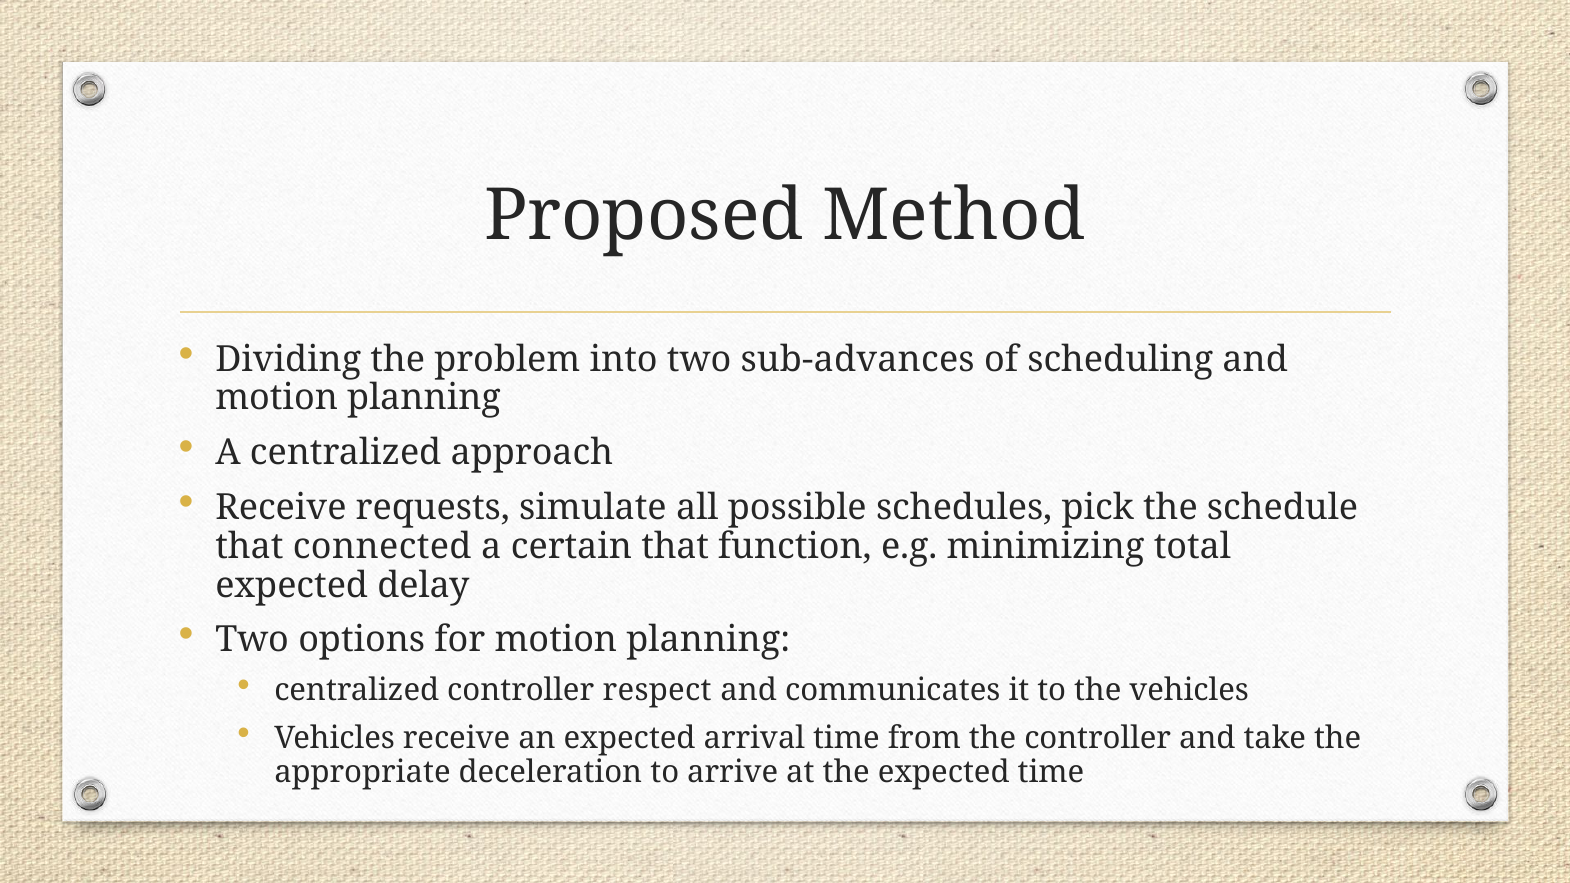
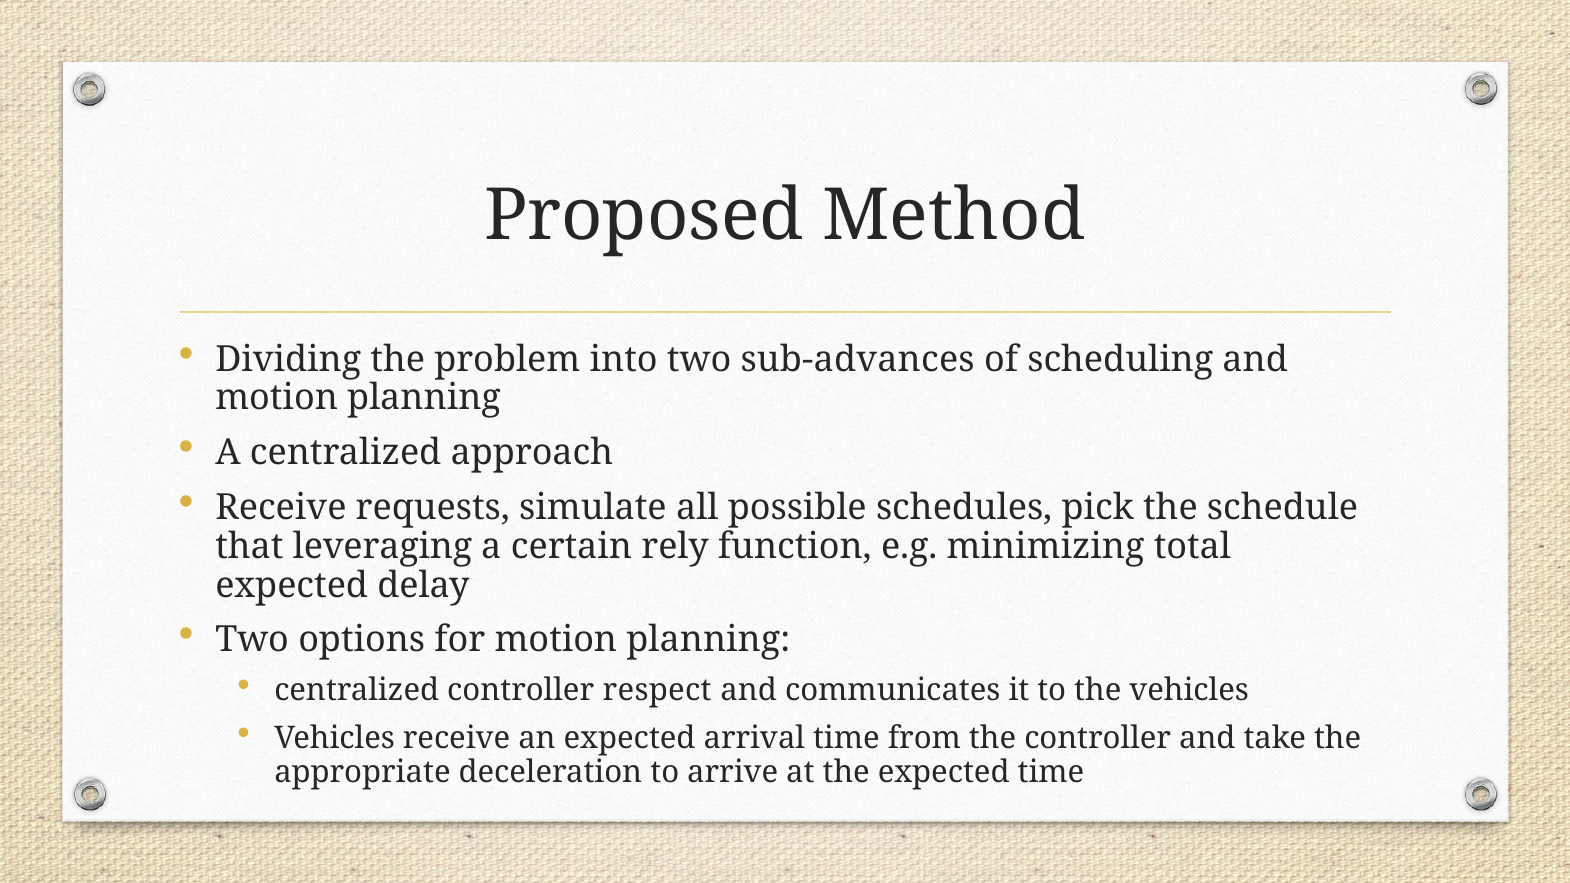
connected: connected -> leveraging (383, 546)
certain that: that -> rely (675, 546)
